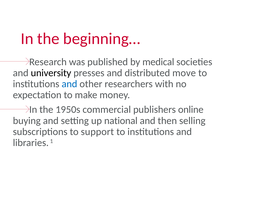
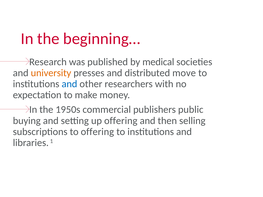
university colour: black -> orange (51, 73)
online: online -> public (191, 110)
up national: national -> offering (121, 121)
to support: support -> offering (97, 132)
